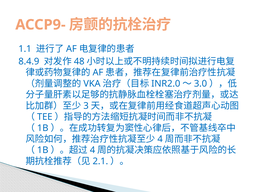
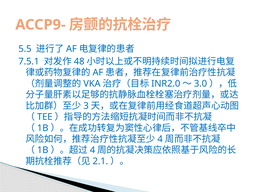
1.1: 1.1 -> 5.5 (25, 49)
8.4.9: 8.4.9 -> 7.5.1 (29, 61)
